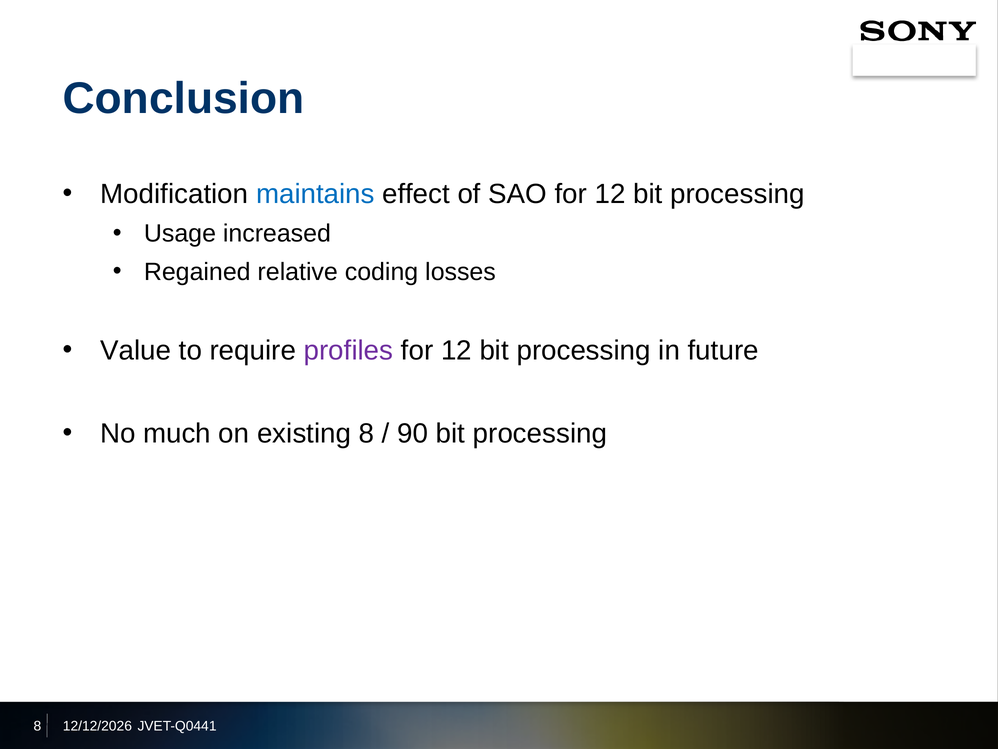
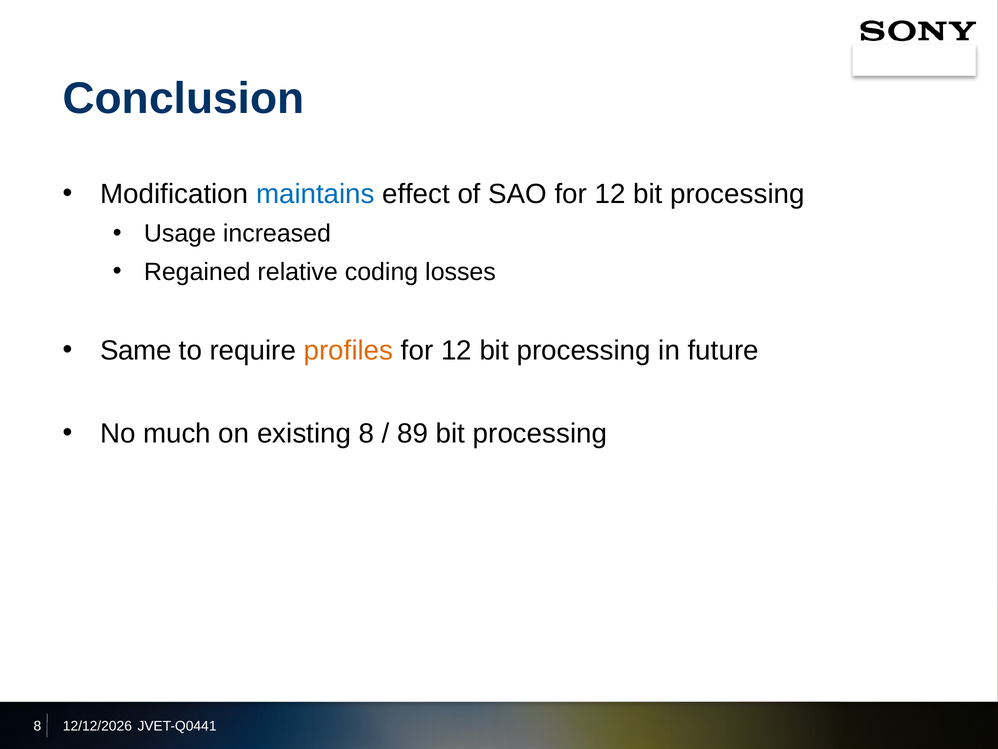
Value: Value -> Same (136, 350)
profiles colour: purple -> orange (349, 350)
90: 90 -> 89 (413, 433)
